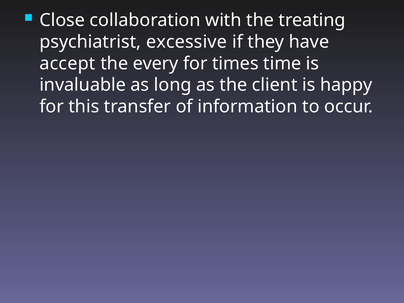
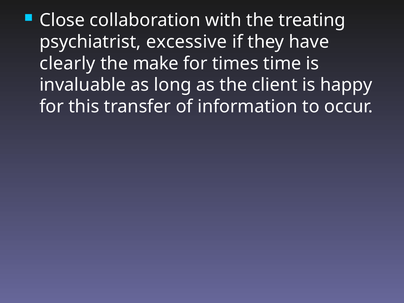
accept: accept -> clearly (68, 63)
every: every -> make (156, 63)
